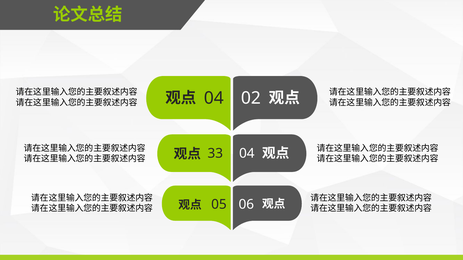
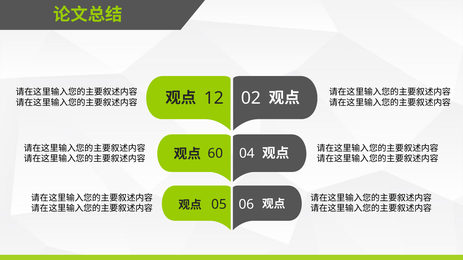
04: 04 -> 12 (214, 98)
33: 33 -> 60 (215, 154)
